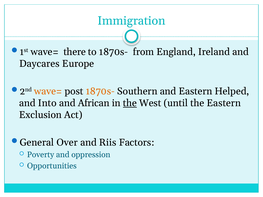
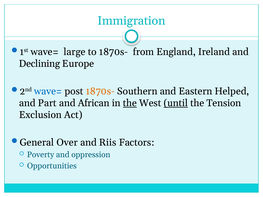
there: there -> large (75, 52)
Daycares: Daycares -> Declining (40, 64)
wave= colour: orange -> blue (48, 91)
Into: Into -> Part (47, 103)
until underline: none -> present (176, 103)
the Eastern: Eastern -> Tension (224, 103)
